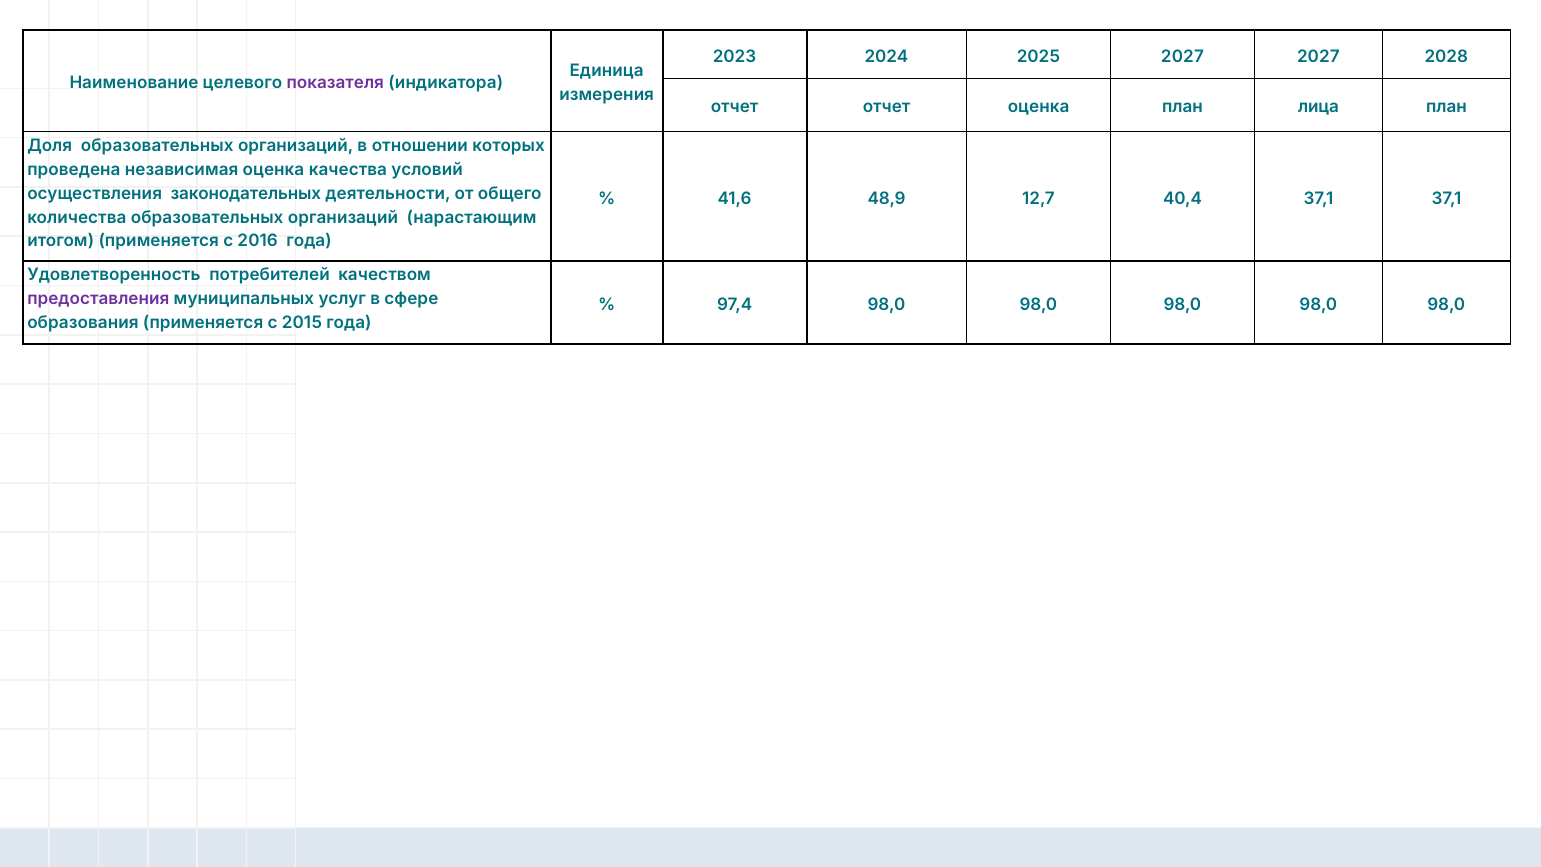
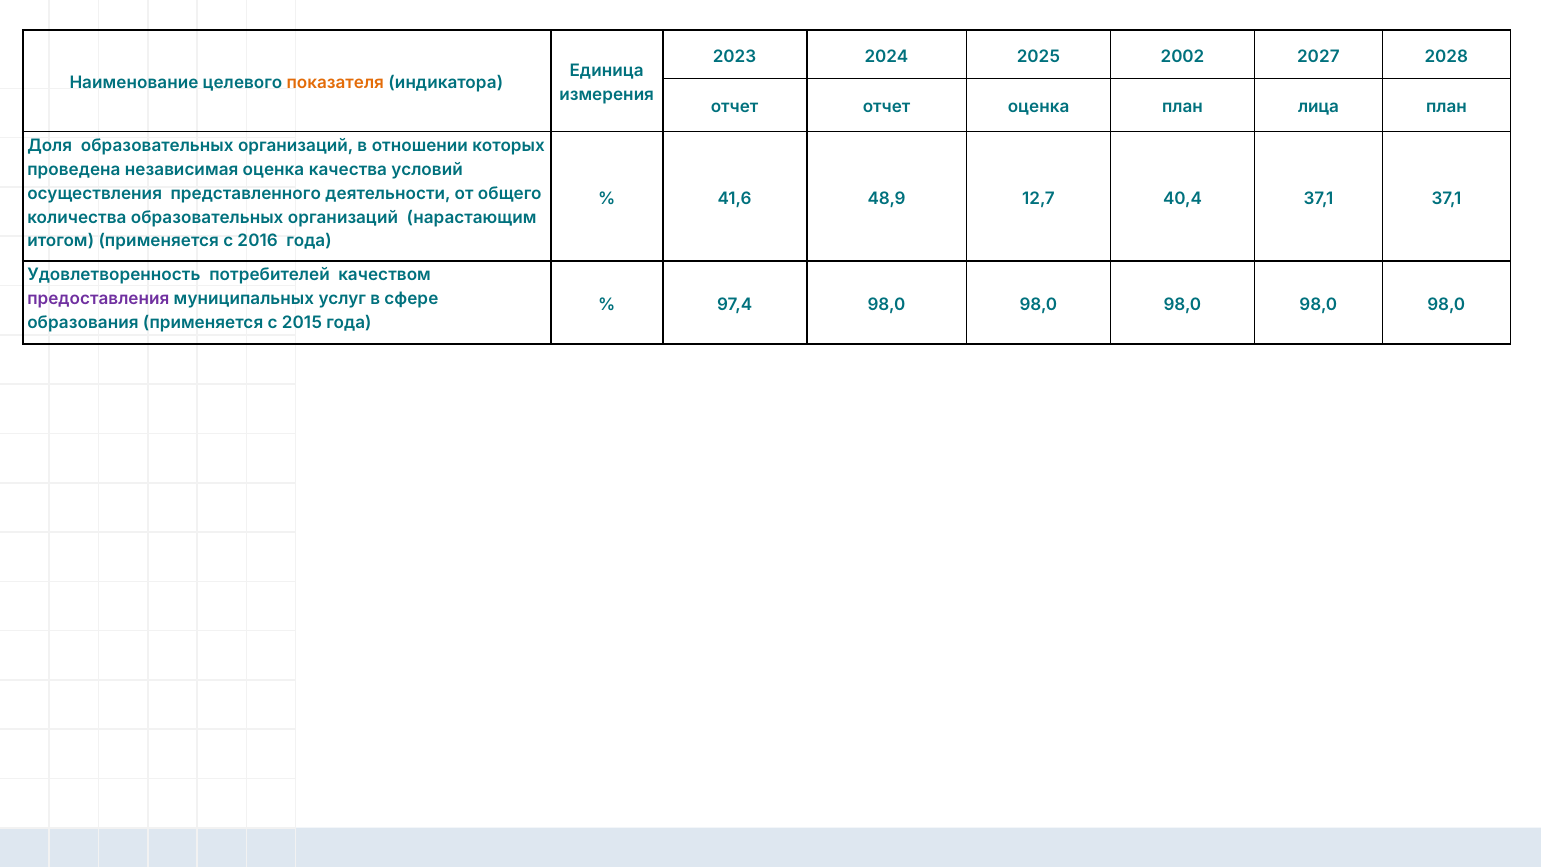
2025 2027: 2027 -> 2002 (1183, 57)
показателя colour: purple -> orange (335, 83)
законодательных: законодательных -> представленного (246, 193)
